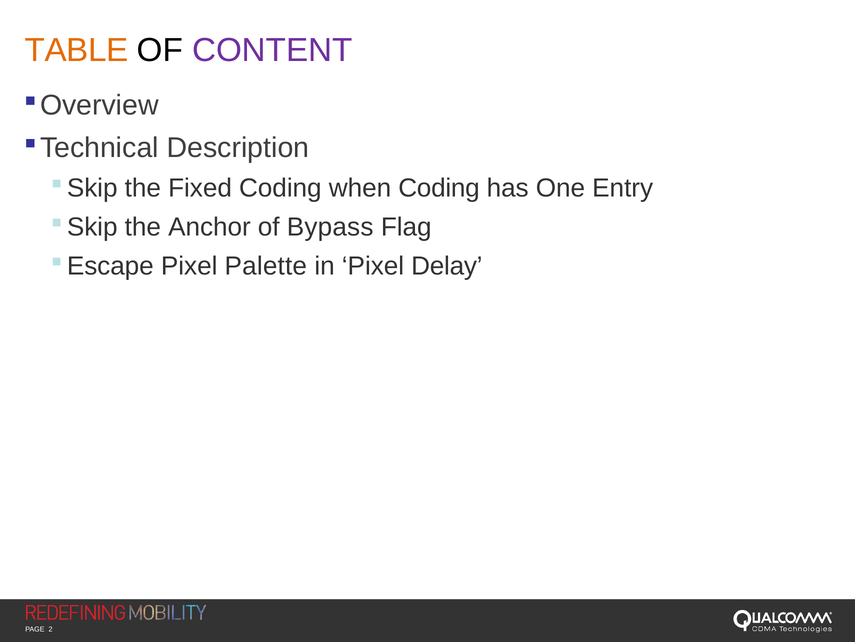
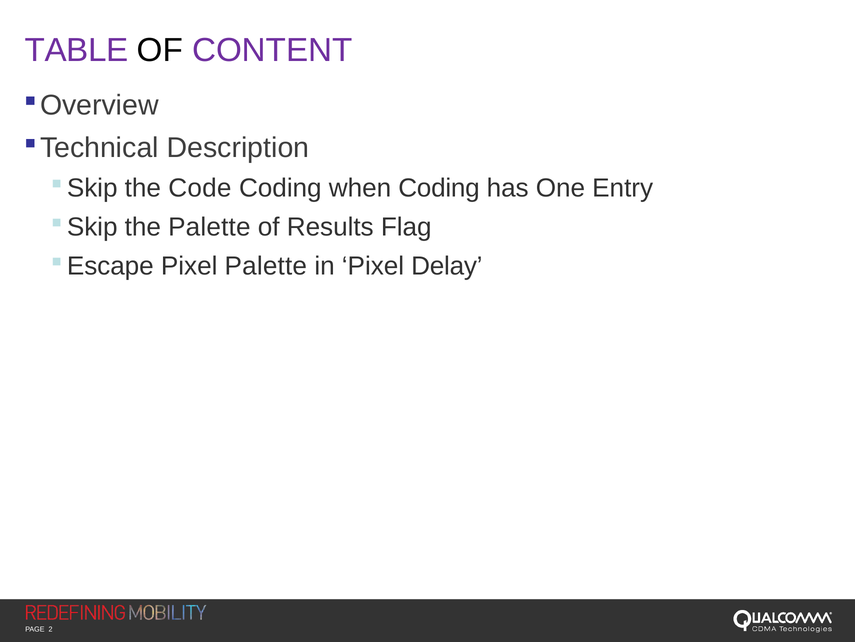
TABLE colour: orange -> purple (77, 50)
Fixed: Fixed -> Code (200, 188)
the Anchor: Anchor -> Palette (209, 227)
Bypass: Bypass -> Results (330, 227)
